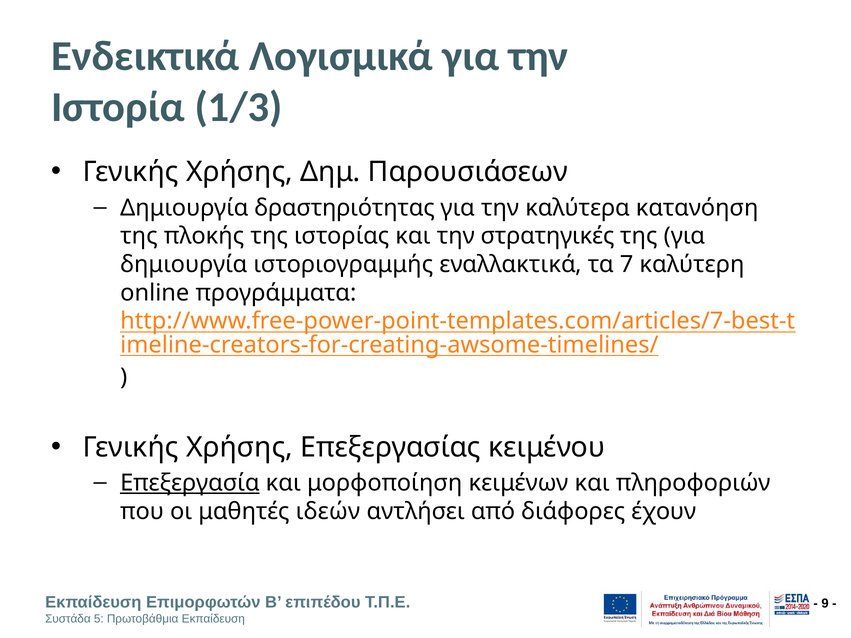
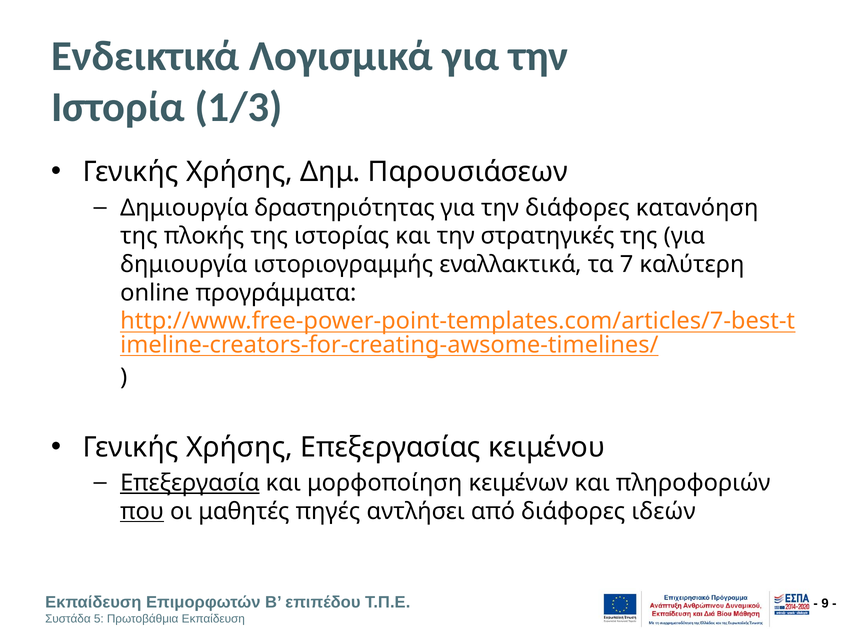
την καλύτερα: καλύτερα -> διάφορες (578, 208)
που underline: none -> present (142, 512)
ιδεών: ιδεών -> πηγές (328, 512)
έχουν: έχουν -> ιδεών (664, 512)
